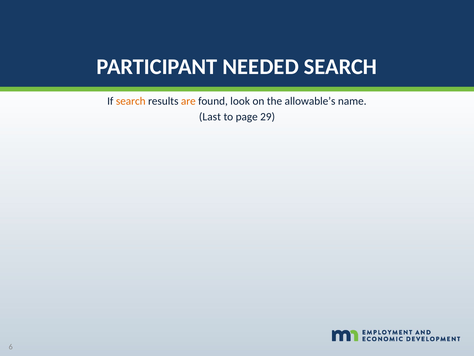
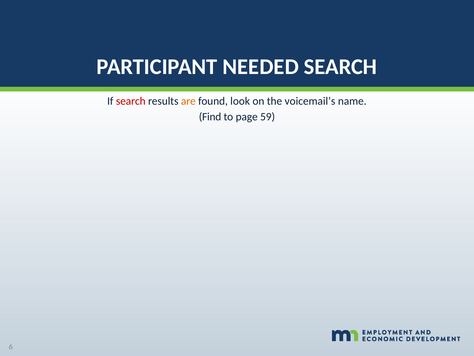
search colour: orange -> red (131, 101)
allowable’s: allowable’s -> voicemail’s (310, 101)
Last: Last -> Find (210, 117)
29: 29 -> 59 (268, 117)
